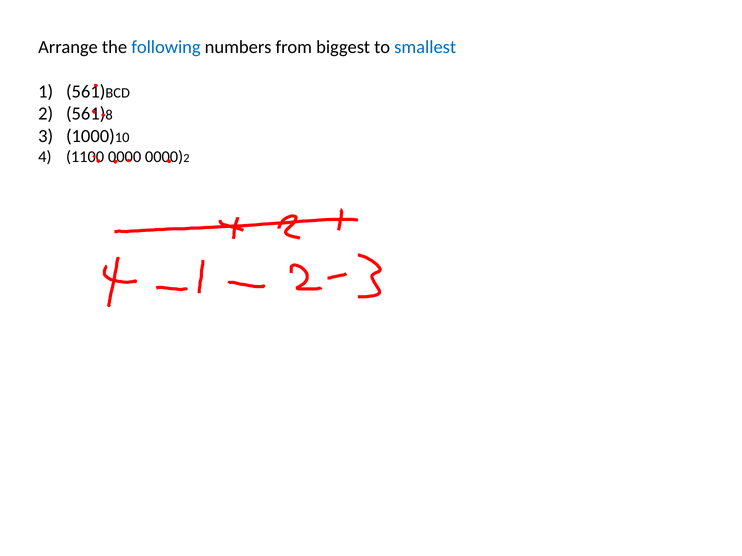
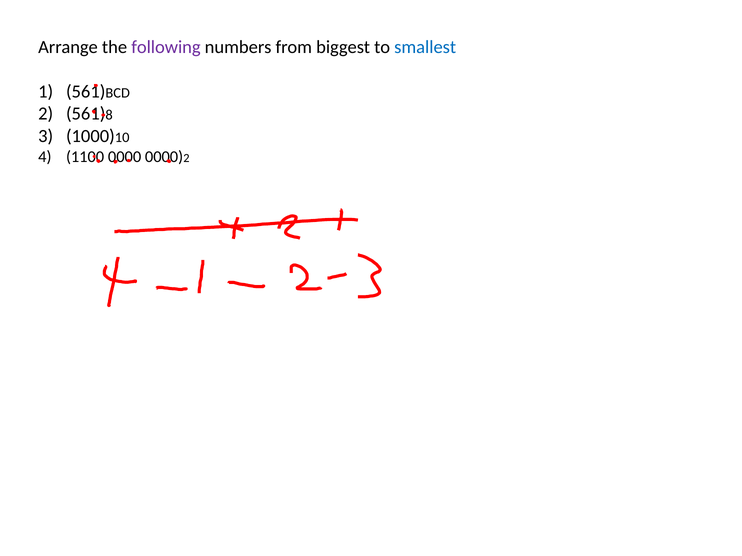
following colour: blue -> purple (166, 47)
